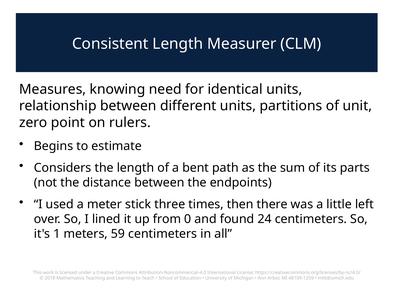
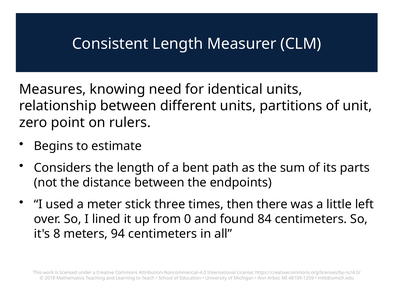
24: 24 -> 84 (265, 219)
1: 1 -> 8 (57, 234)
59: 59 -> 94 (118, 234)
